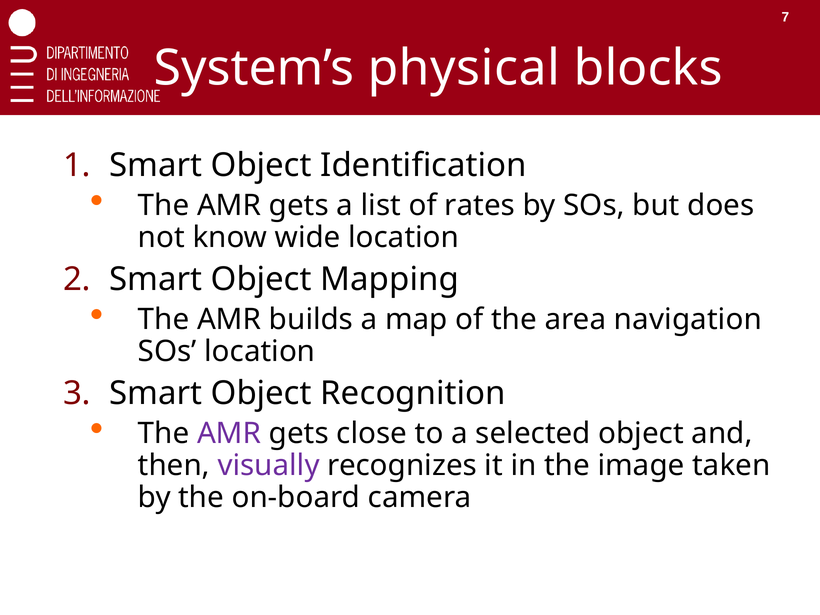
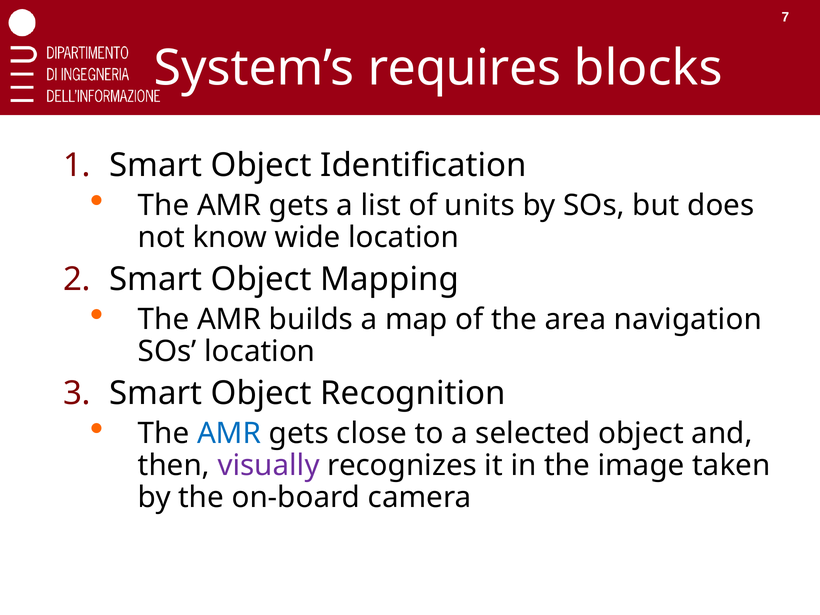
physical: physical -> requires (464, 68)
rates: rates -> units (480, 205)
AMR colour: purple -> blue (229, 433)
